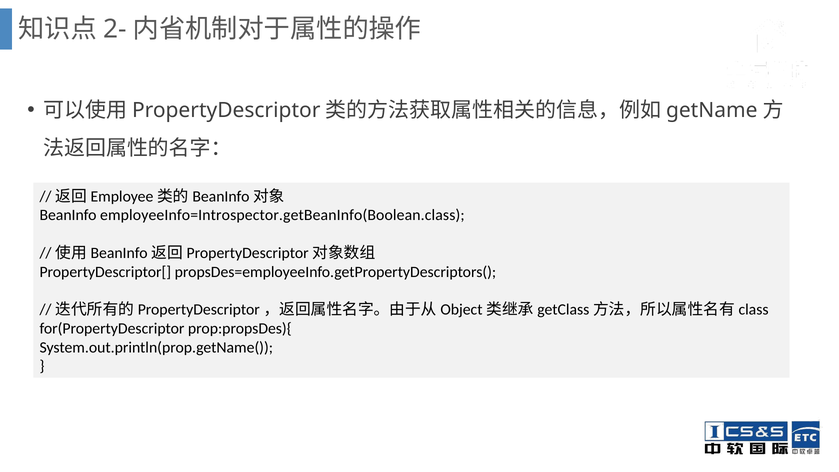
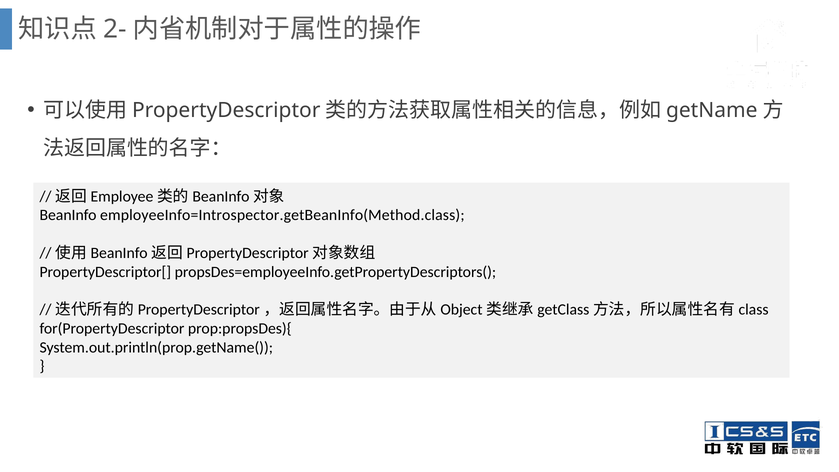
employeeInfo=Introspector.getBeanInfo(Boolean.class: employeeInfo=Introspector.getBeanInfo(Boolean.class -> employeeInfo=Introspector.getBeanInfo(Method.class (282, 215)
